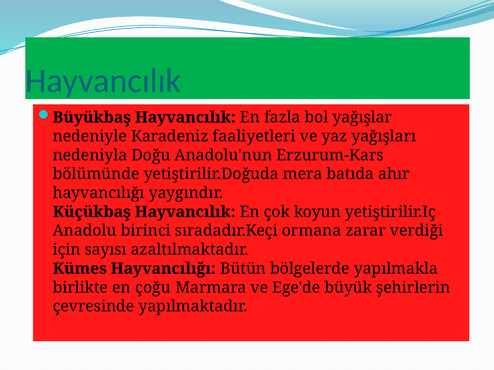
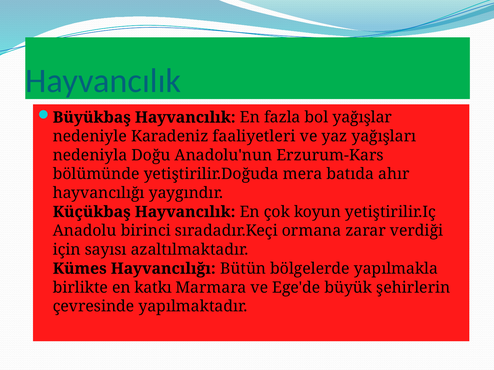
çoğu: çoğu -> katkı (153, 288)
